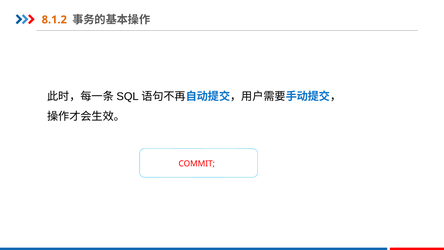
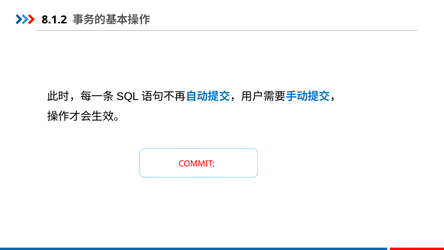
8.1.2 colour: orange -> black (54, 20)
